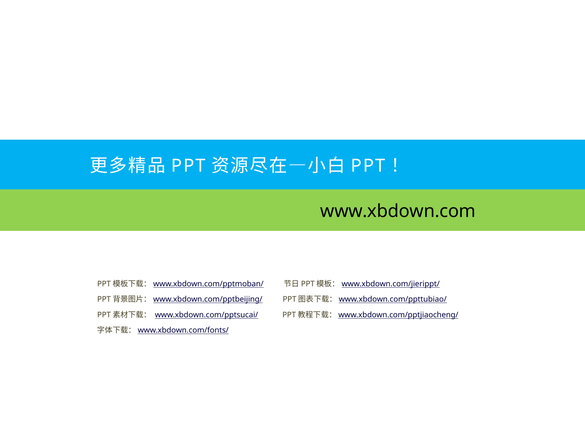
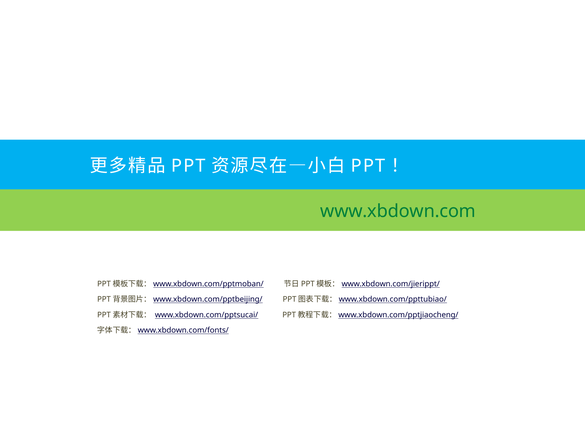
www.xbdown.com colour: black -> green (398, 211)
